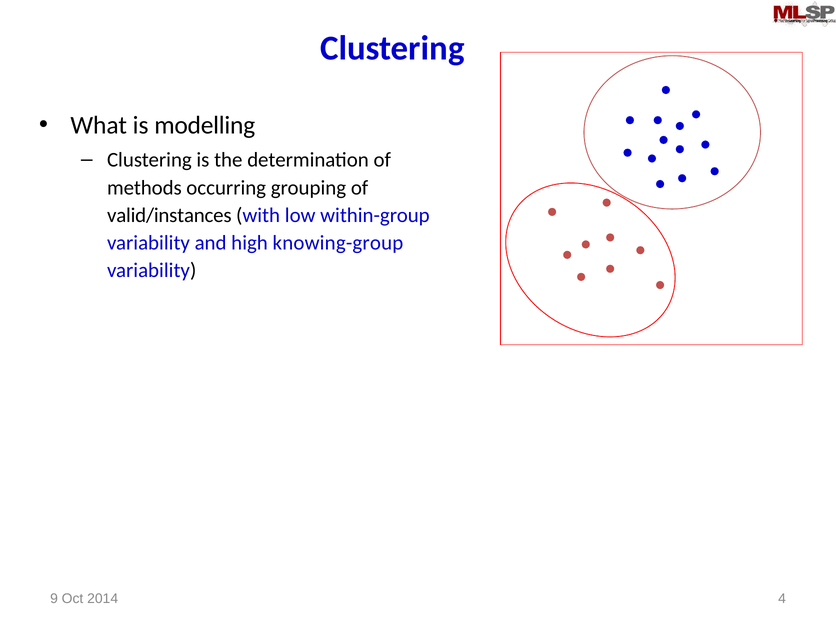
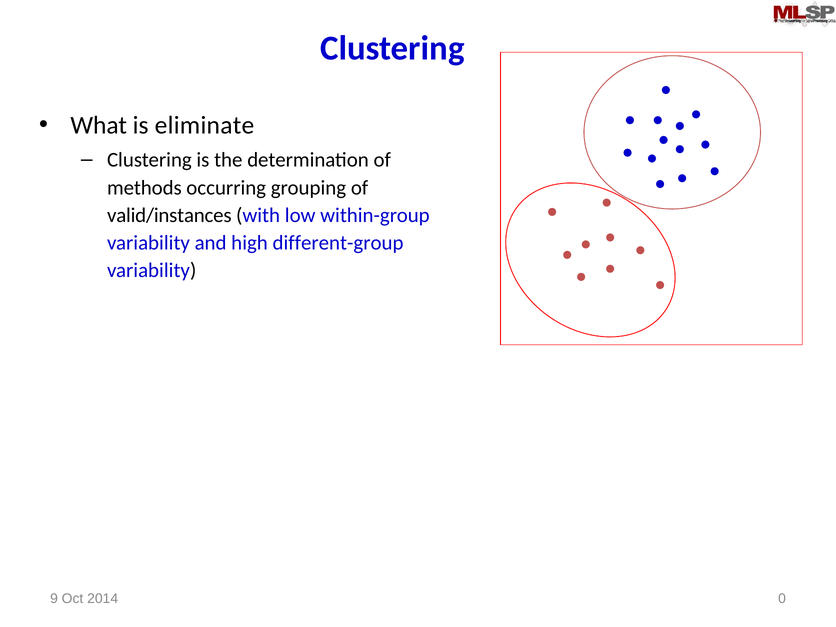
modelling: modelling -> eliminate (204, 125)
knowing-group: knowing-group -> different-group (338, 243)
4: 4 -> 0 (782, 599)
